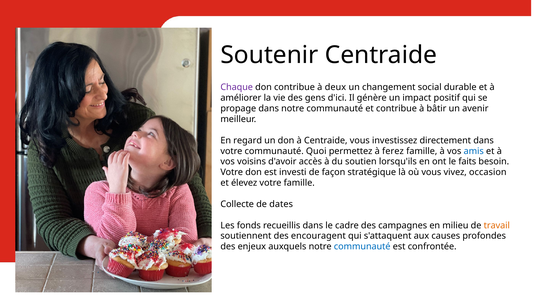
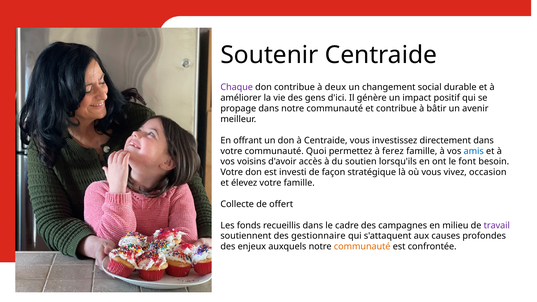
regard: regard -> offrant (248, 140)
faits: faits -> font (467, 162)
dates: dates -> offert (281, 204)
travail colour: orange -> purple (497, 225)
encouragent: encouragent -> gestionnaire (318, 236)
communauté colour: blue -> orange (362, 247)
